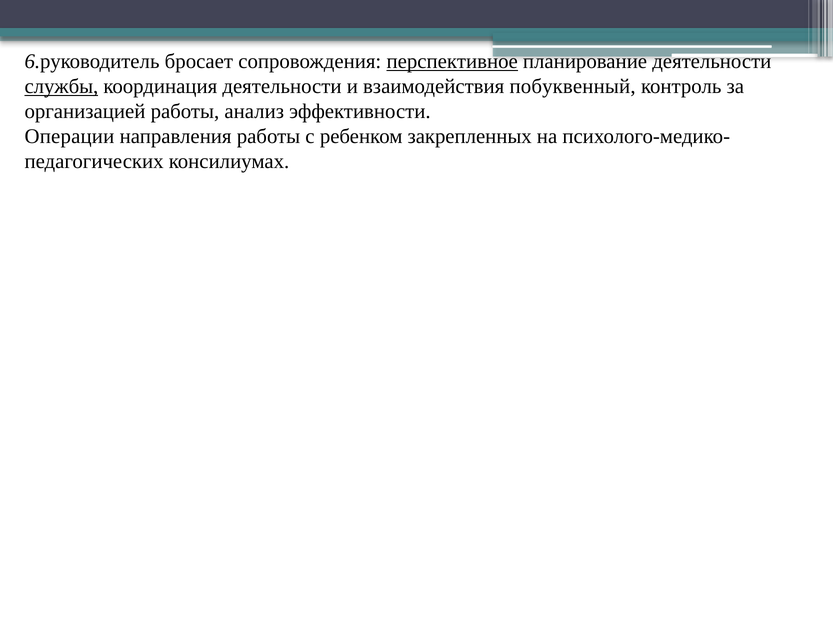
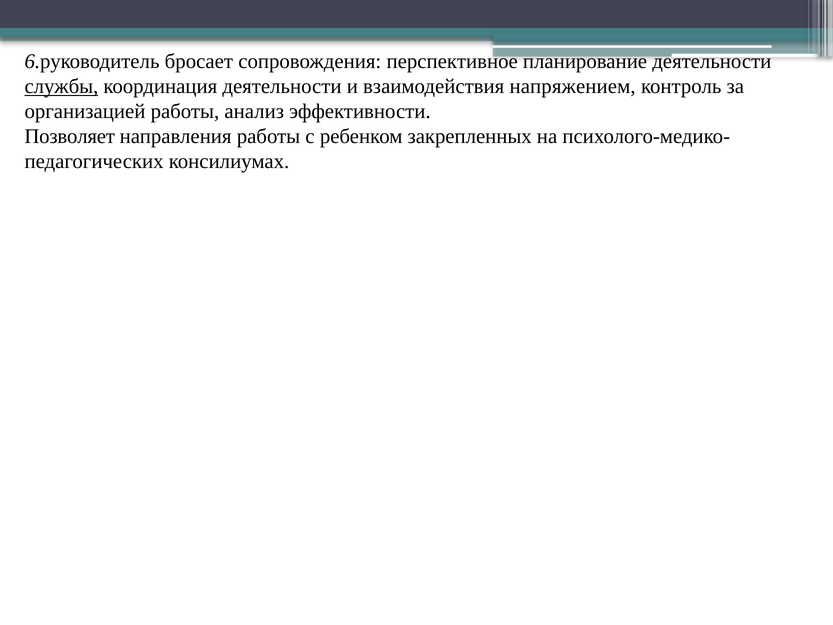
перспективное underline: present -> none (452, 61)
побуквенный: побуквенный -> напряжением (573, 86)
Операции: Операции -> Позволяет (70, 136)
